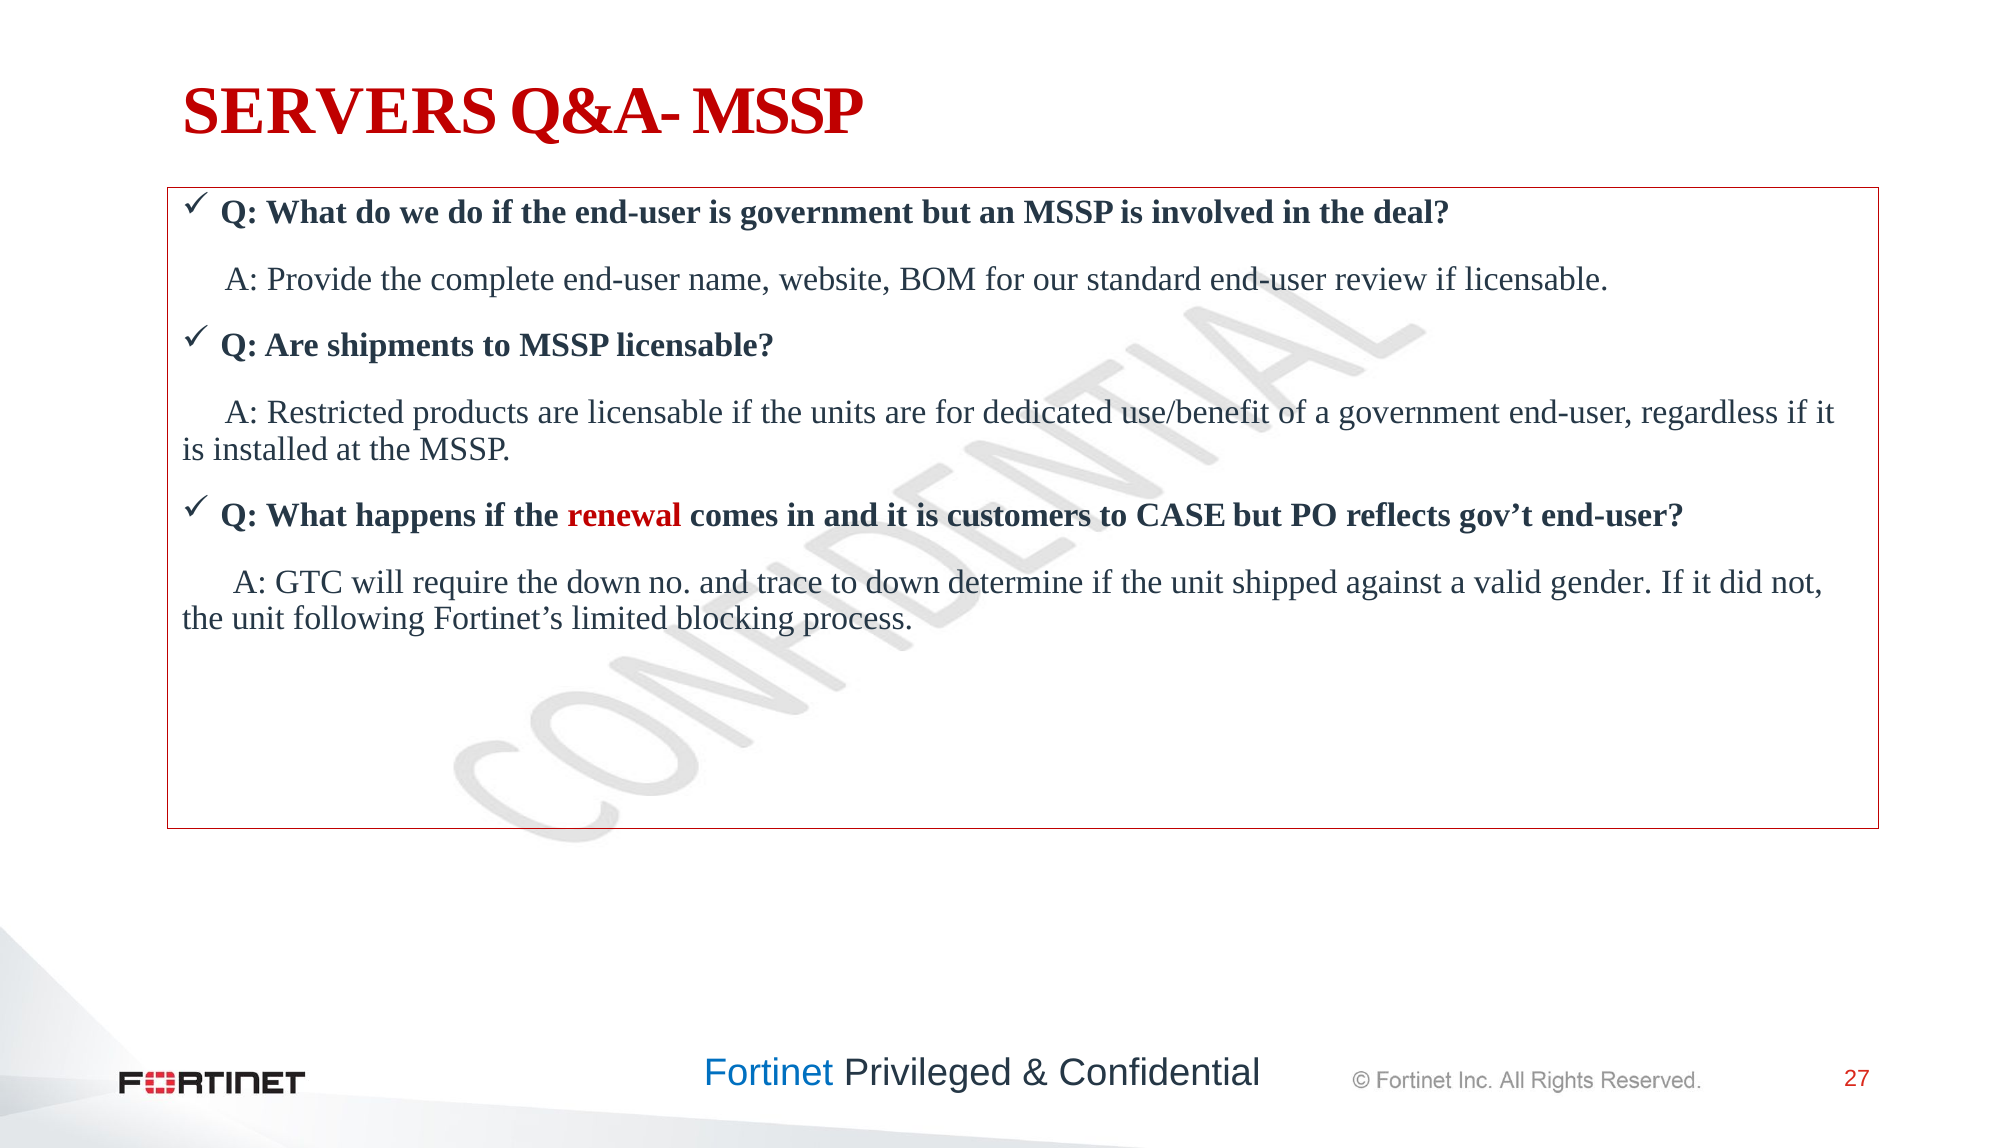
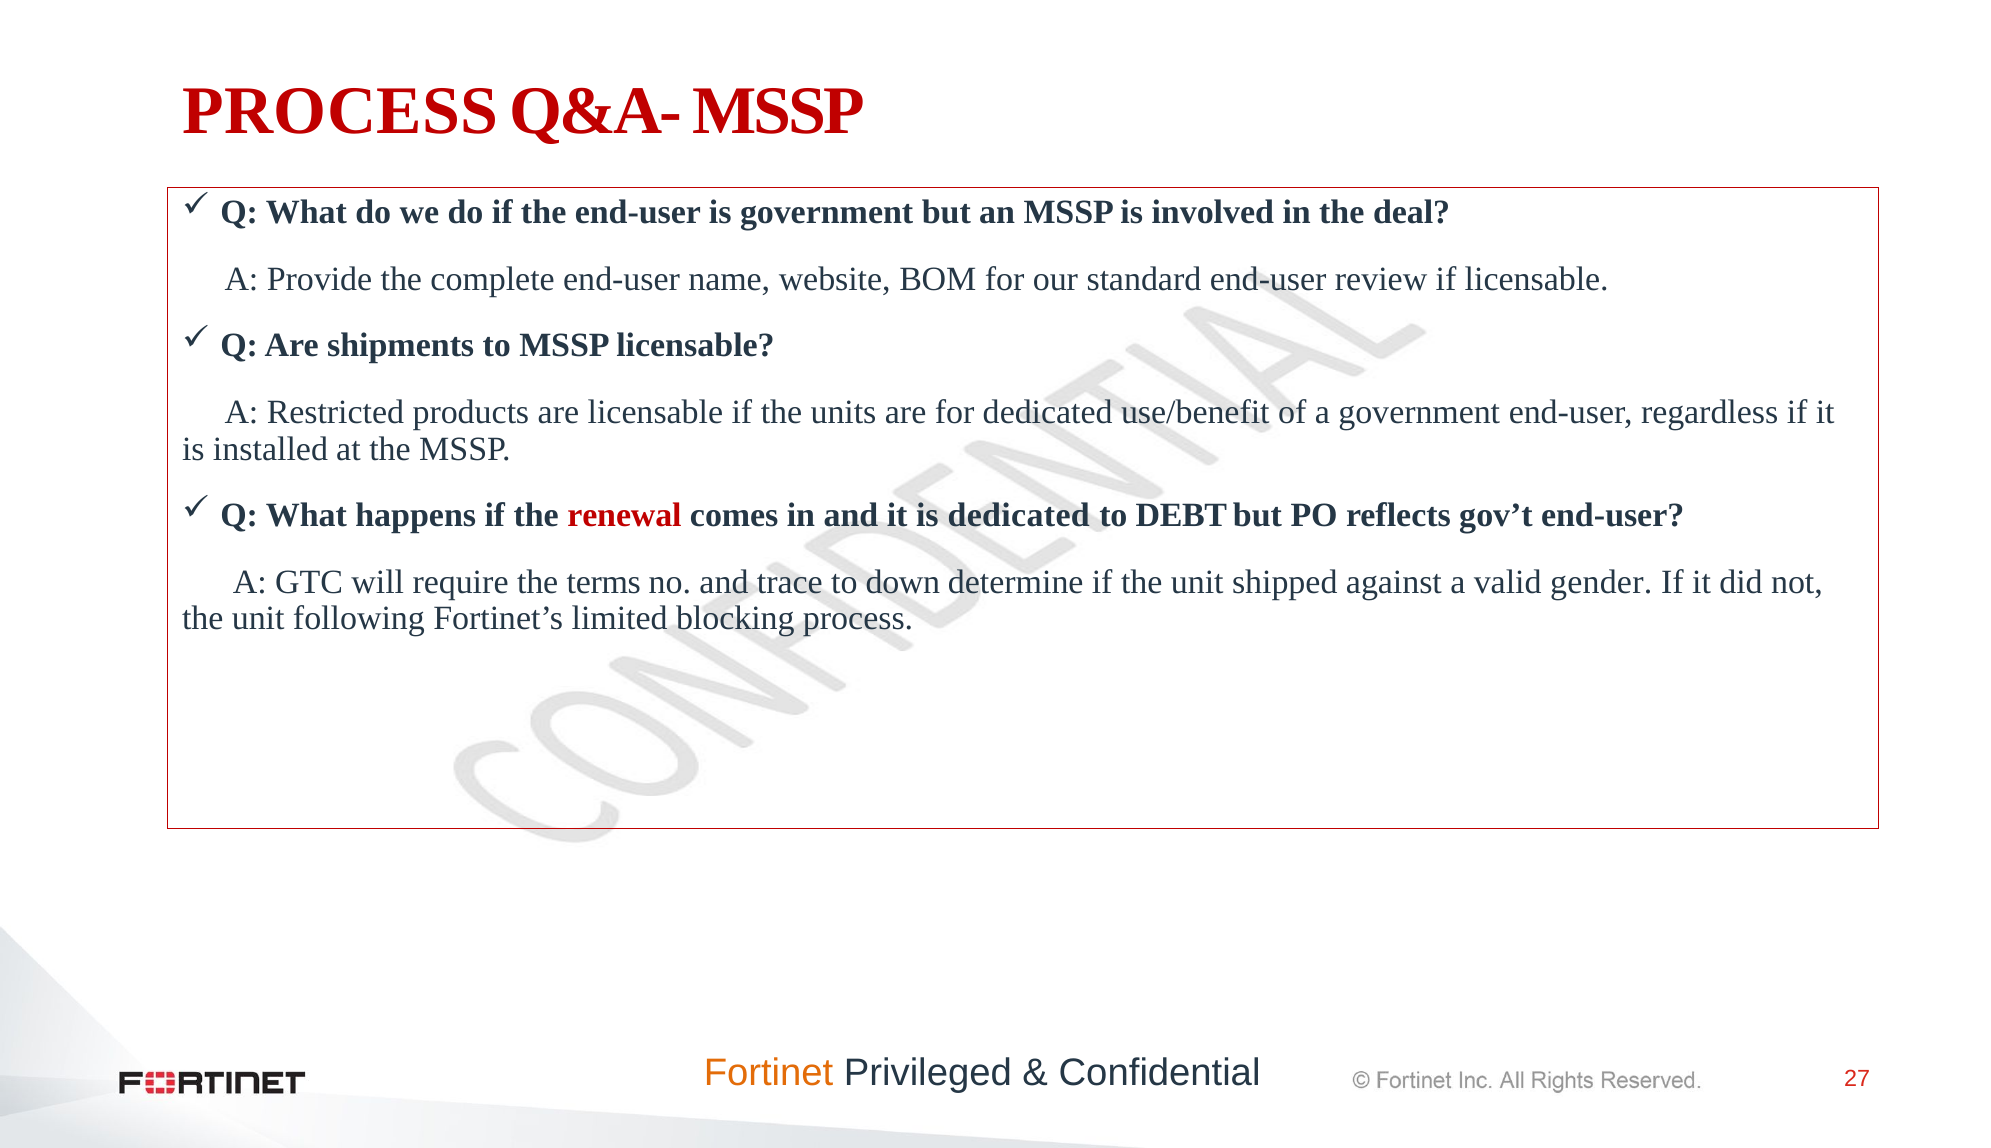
SERVERS: SERVERS -> PROCESS (340, 111)
is customers: customers -> dedicated (1019, 516)
CASE: CASE -> DEBT (1181, 516)
the down: down -> terms (604, 582)
Fortinet colour: blue -> orange (769, 1074)
